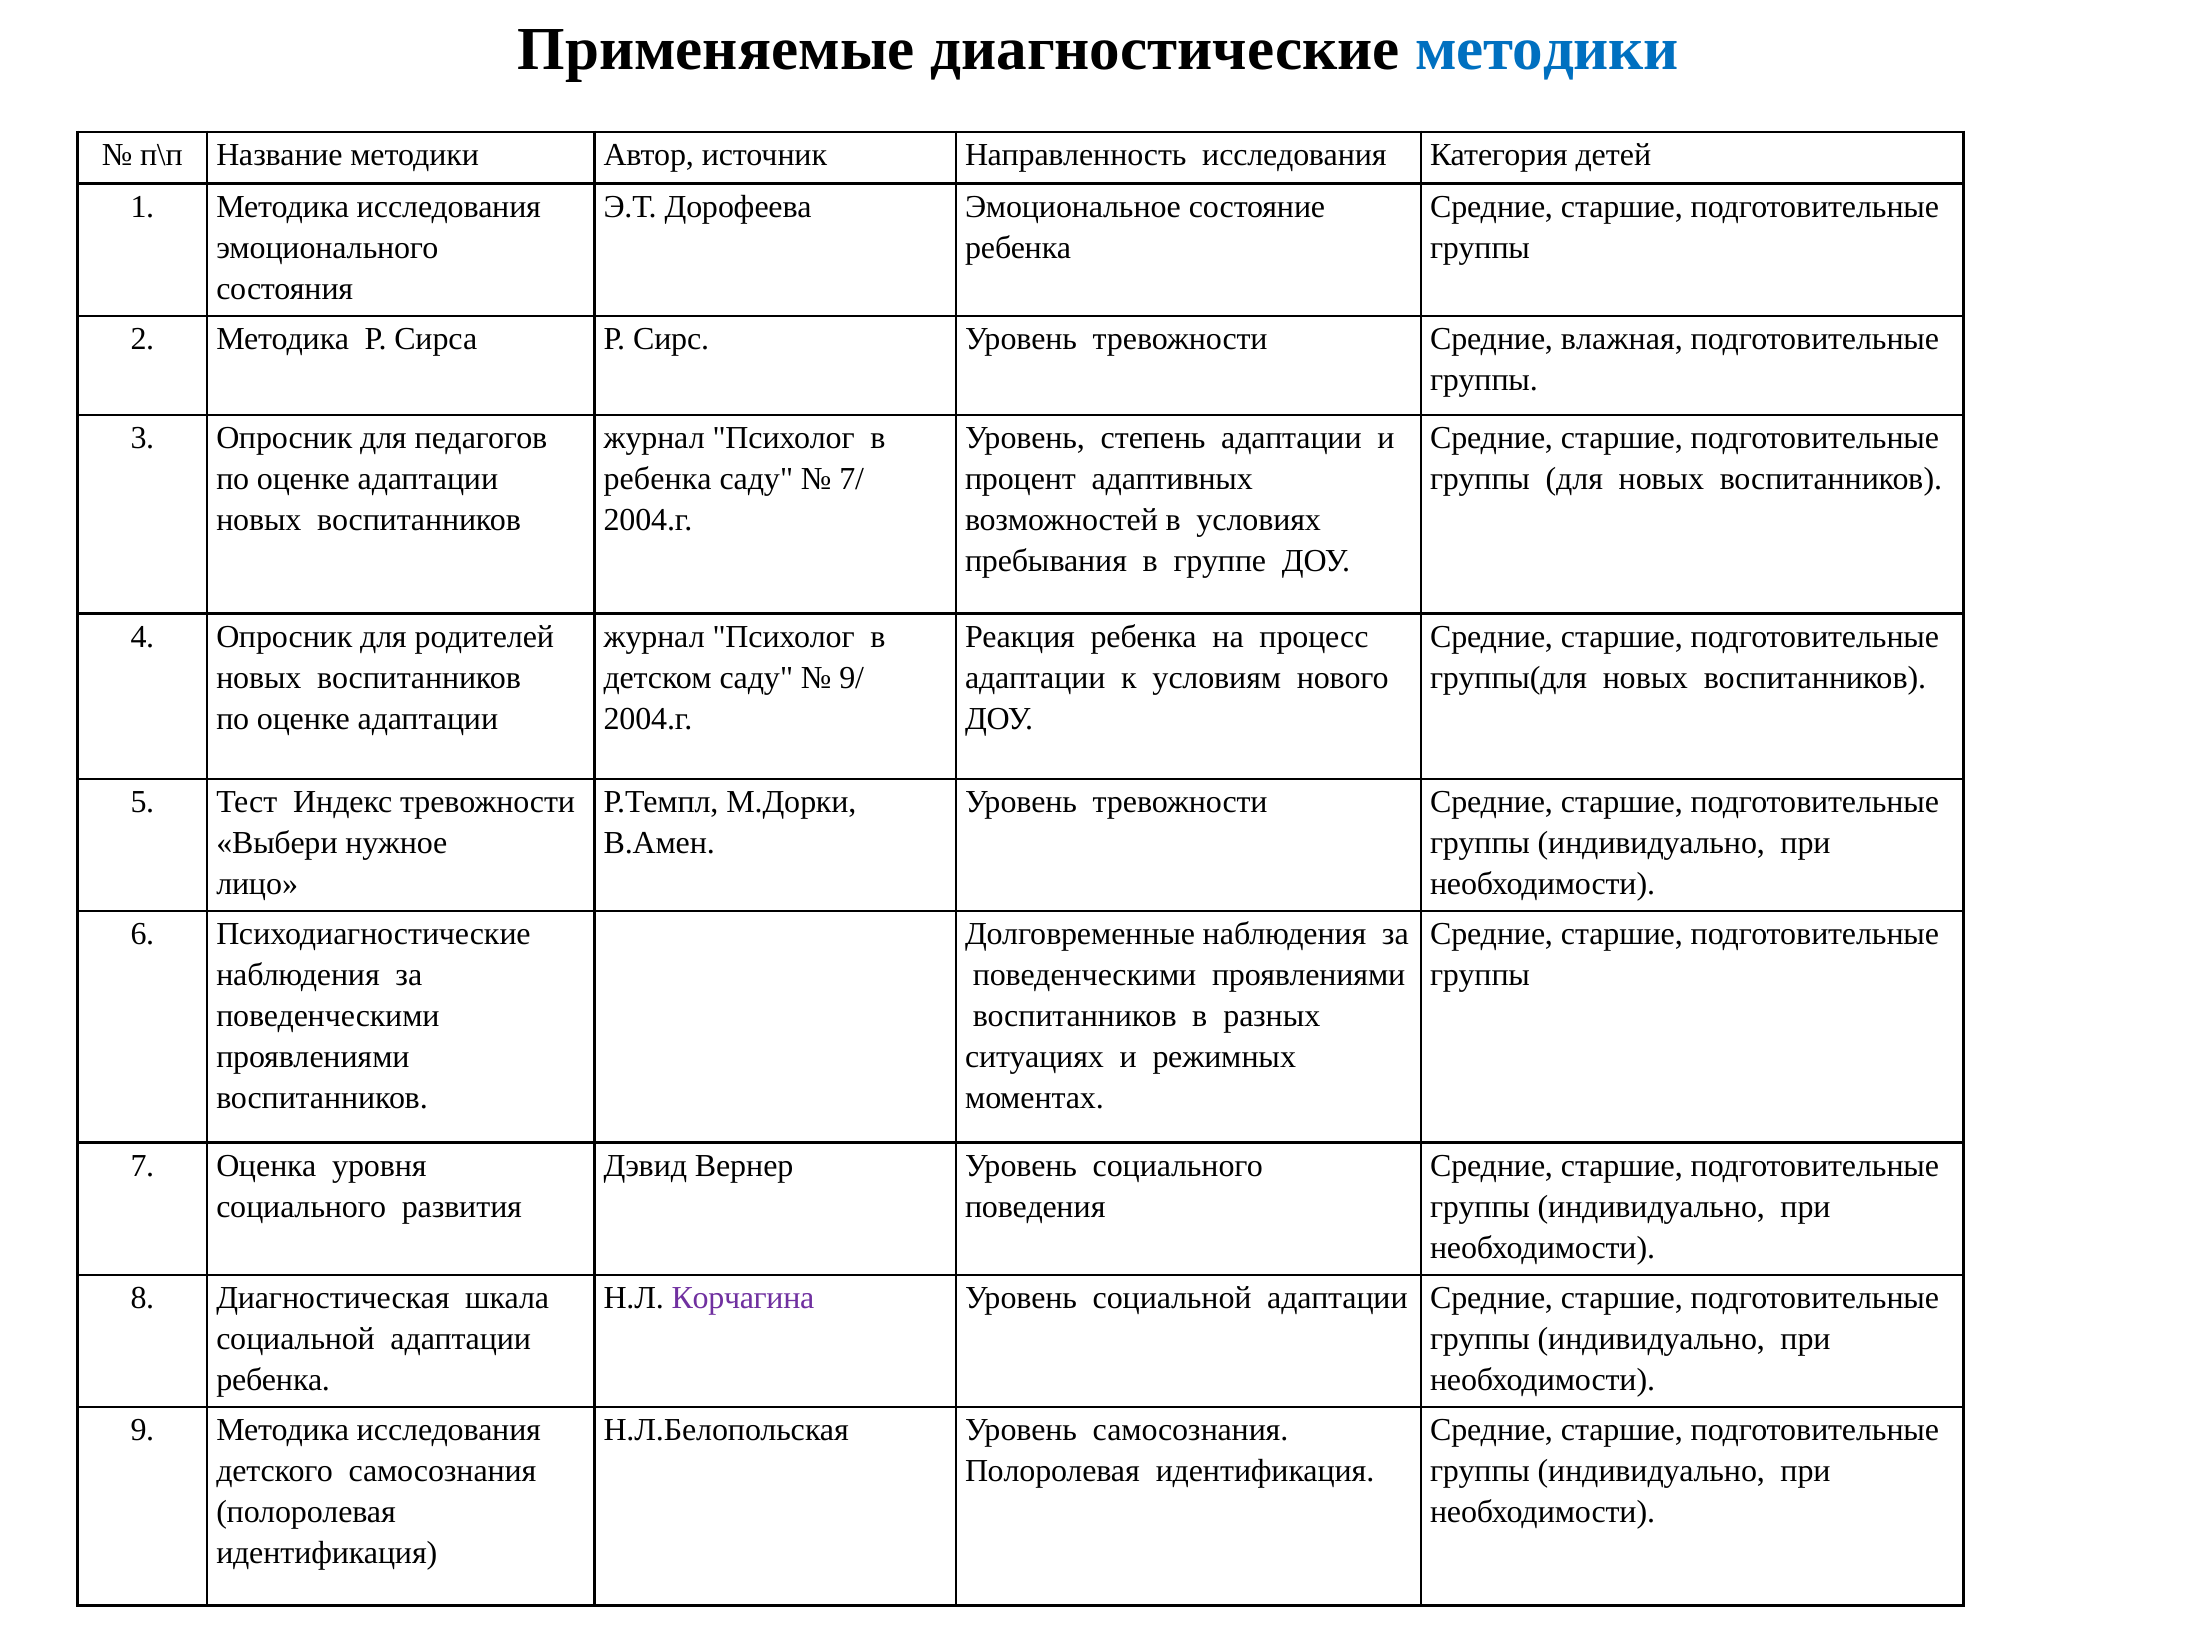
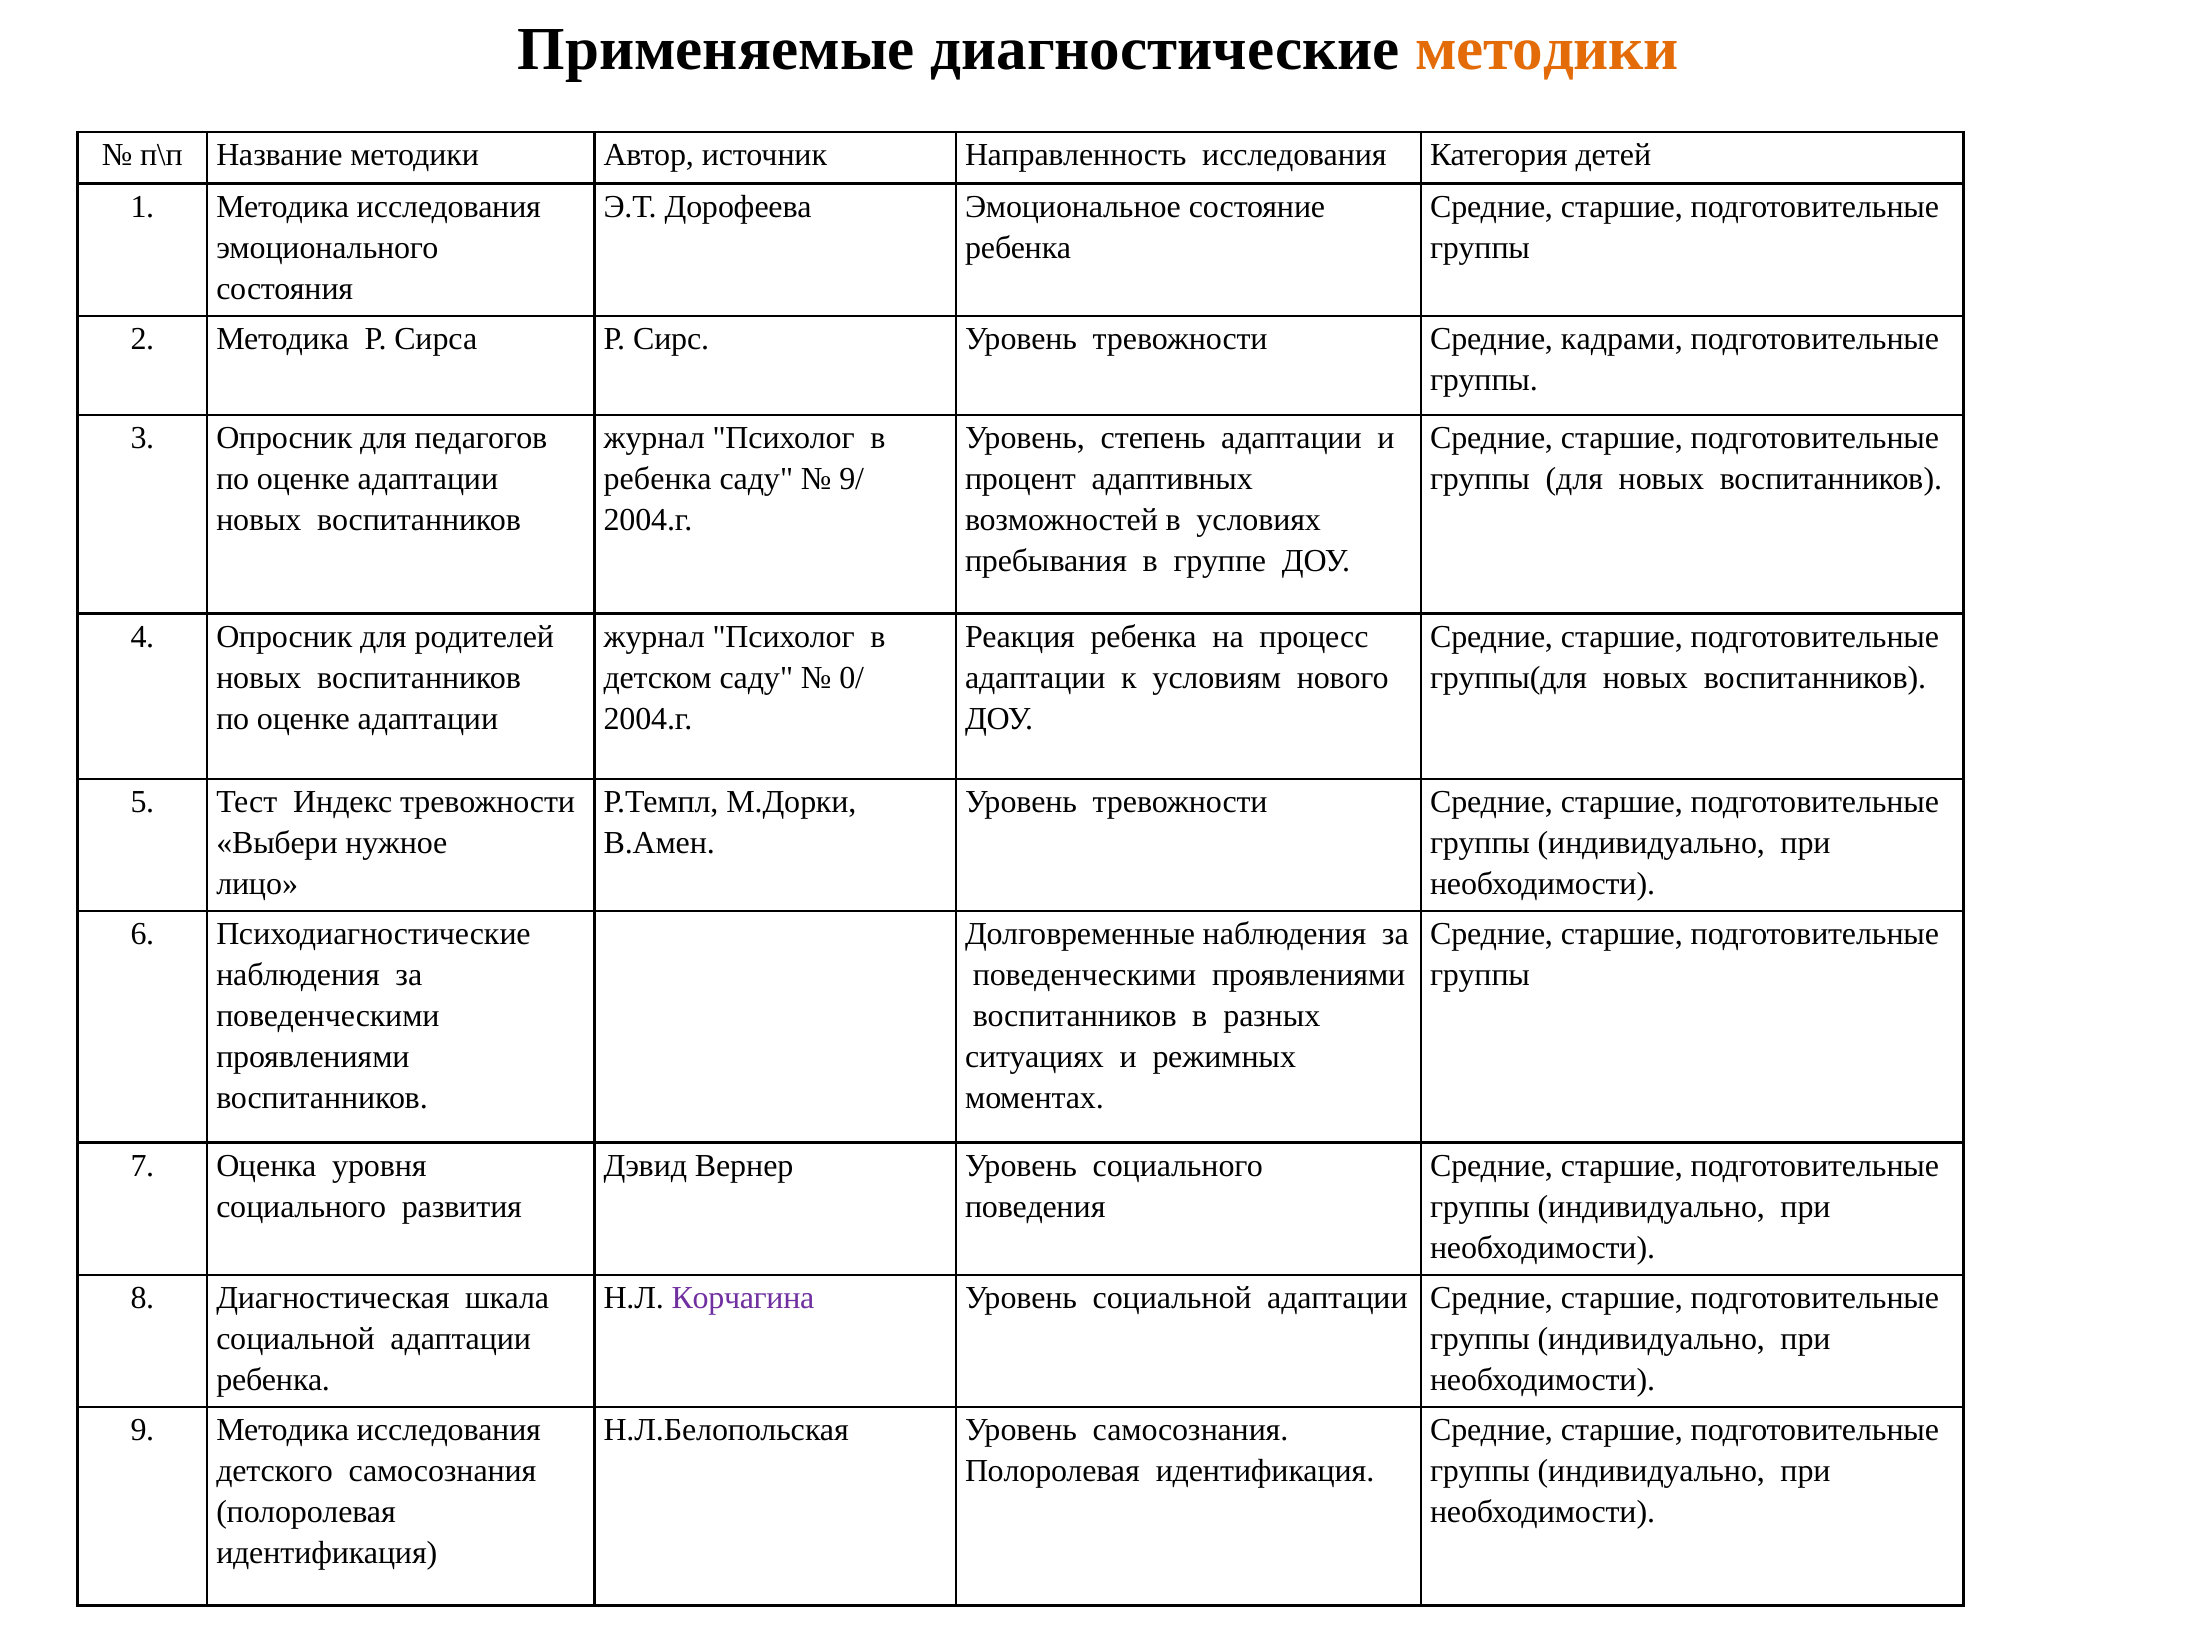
методики colour: blue -> orange (1547, 49)
влажная: влажная -> кадрами (1622, 339)
7/: 7/ -> 9/ (852, 479)
9/: 9/ -> 0/ (852, 678)
